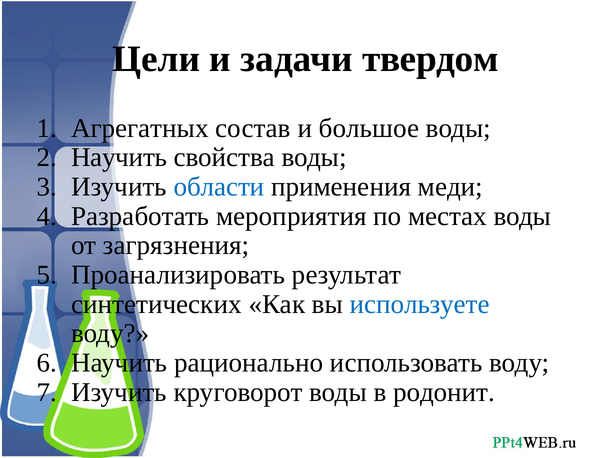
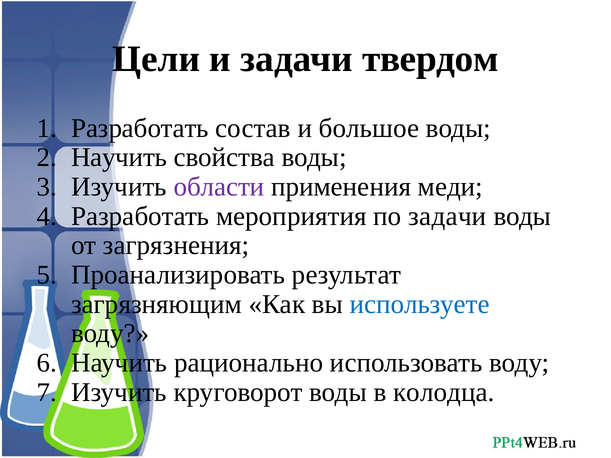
Агрегатных: Агрегатных -> Разработать (140, 128)
области colour: blue -> purple (219, 187)
по местах: местах -> задачи (447, 216)
синтетических: синтетических -> загрязняющим (156, 304)
родонит: родонит -> колодца (444, 392)
